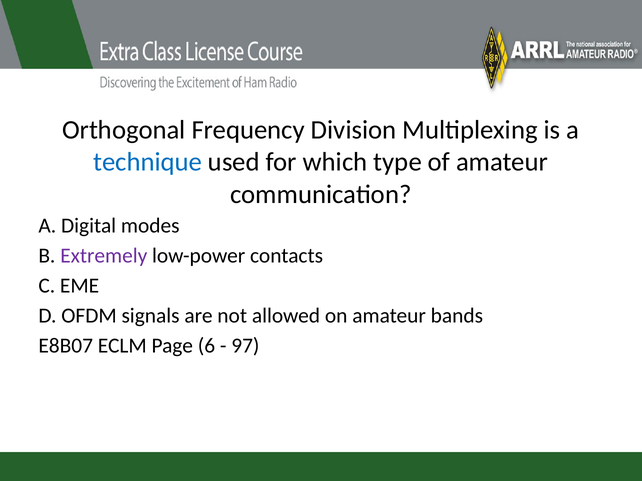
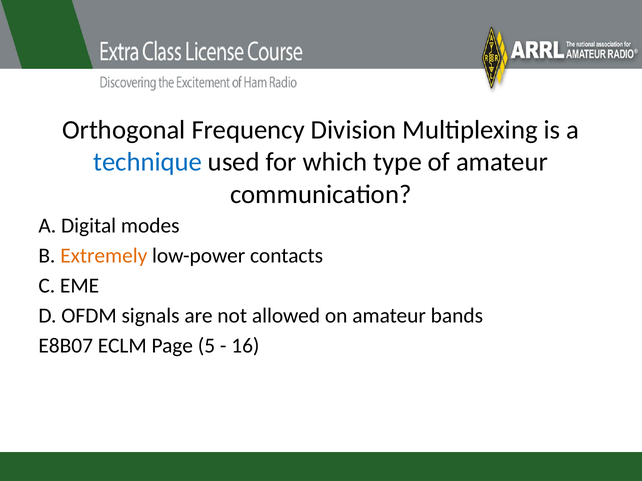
Extremely colour: purple -> orange (104, 256)
6: 6 -> 5 (206, 346)
97: 97 -> 16 (245, 346)
